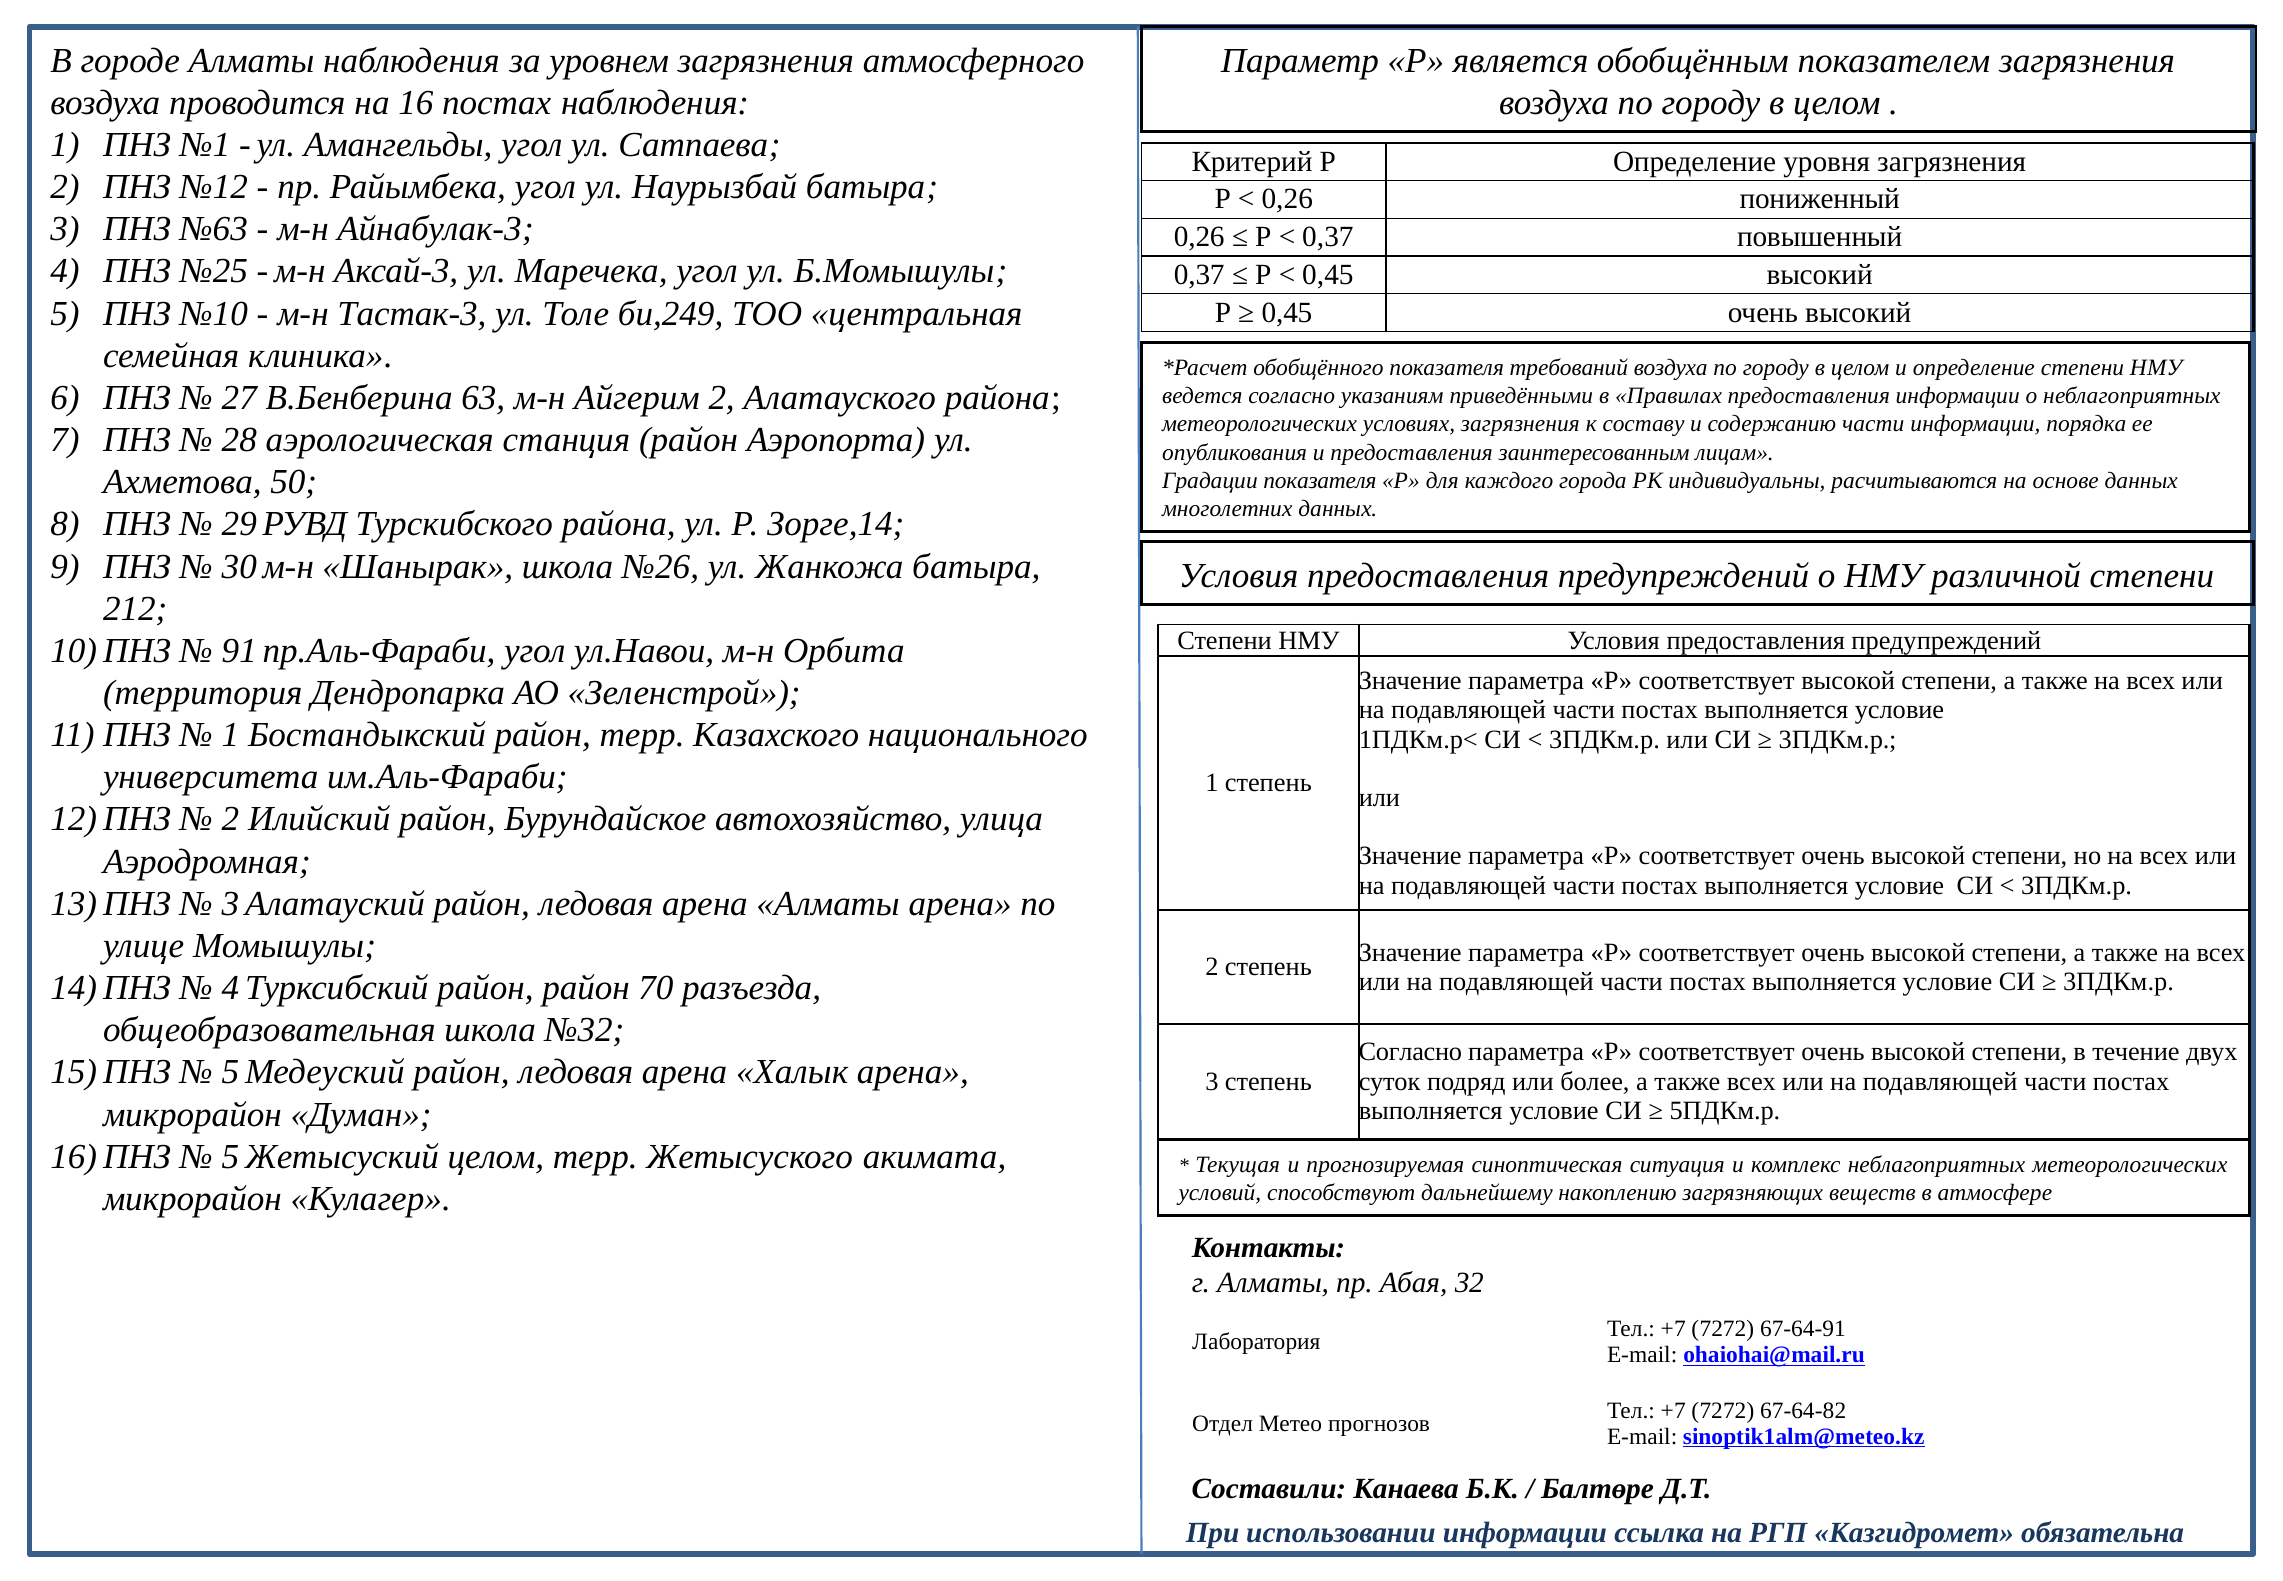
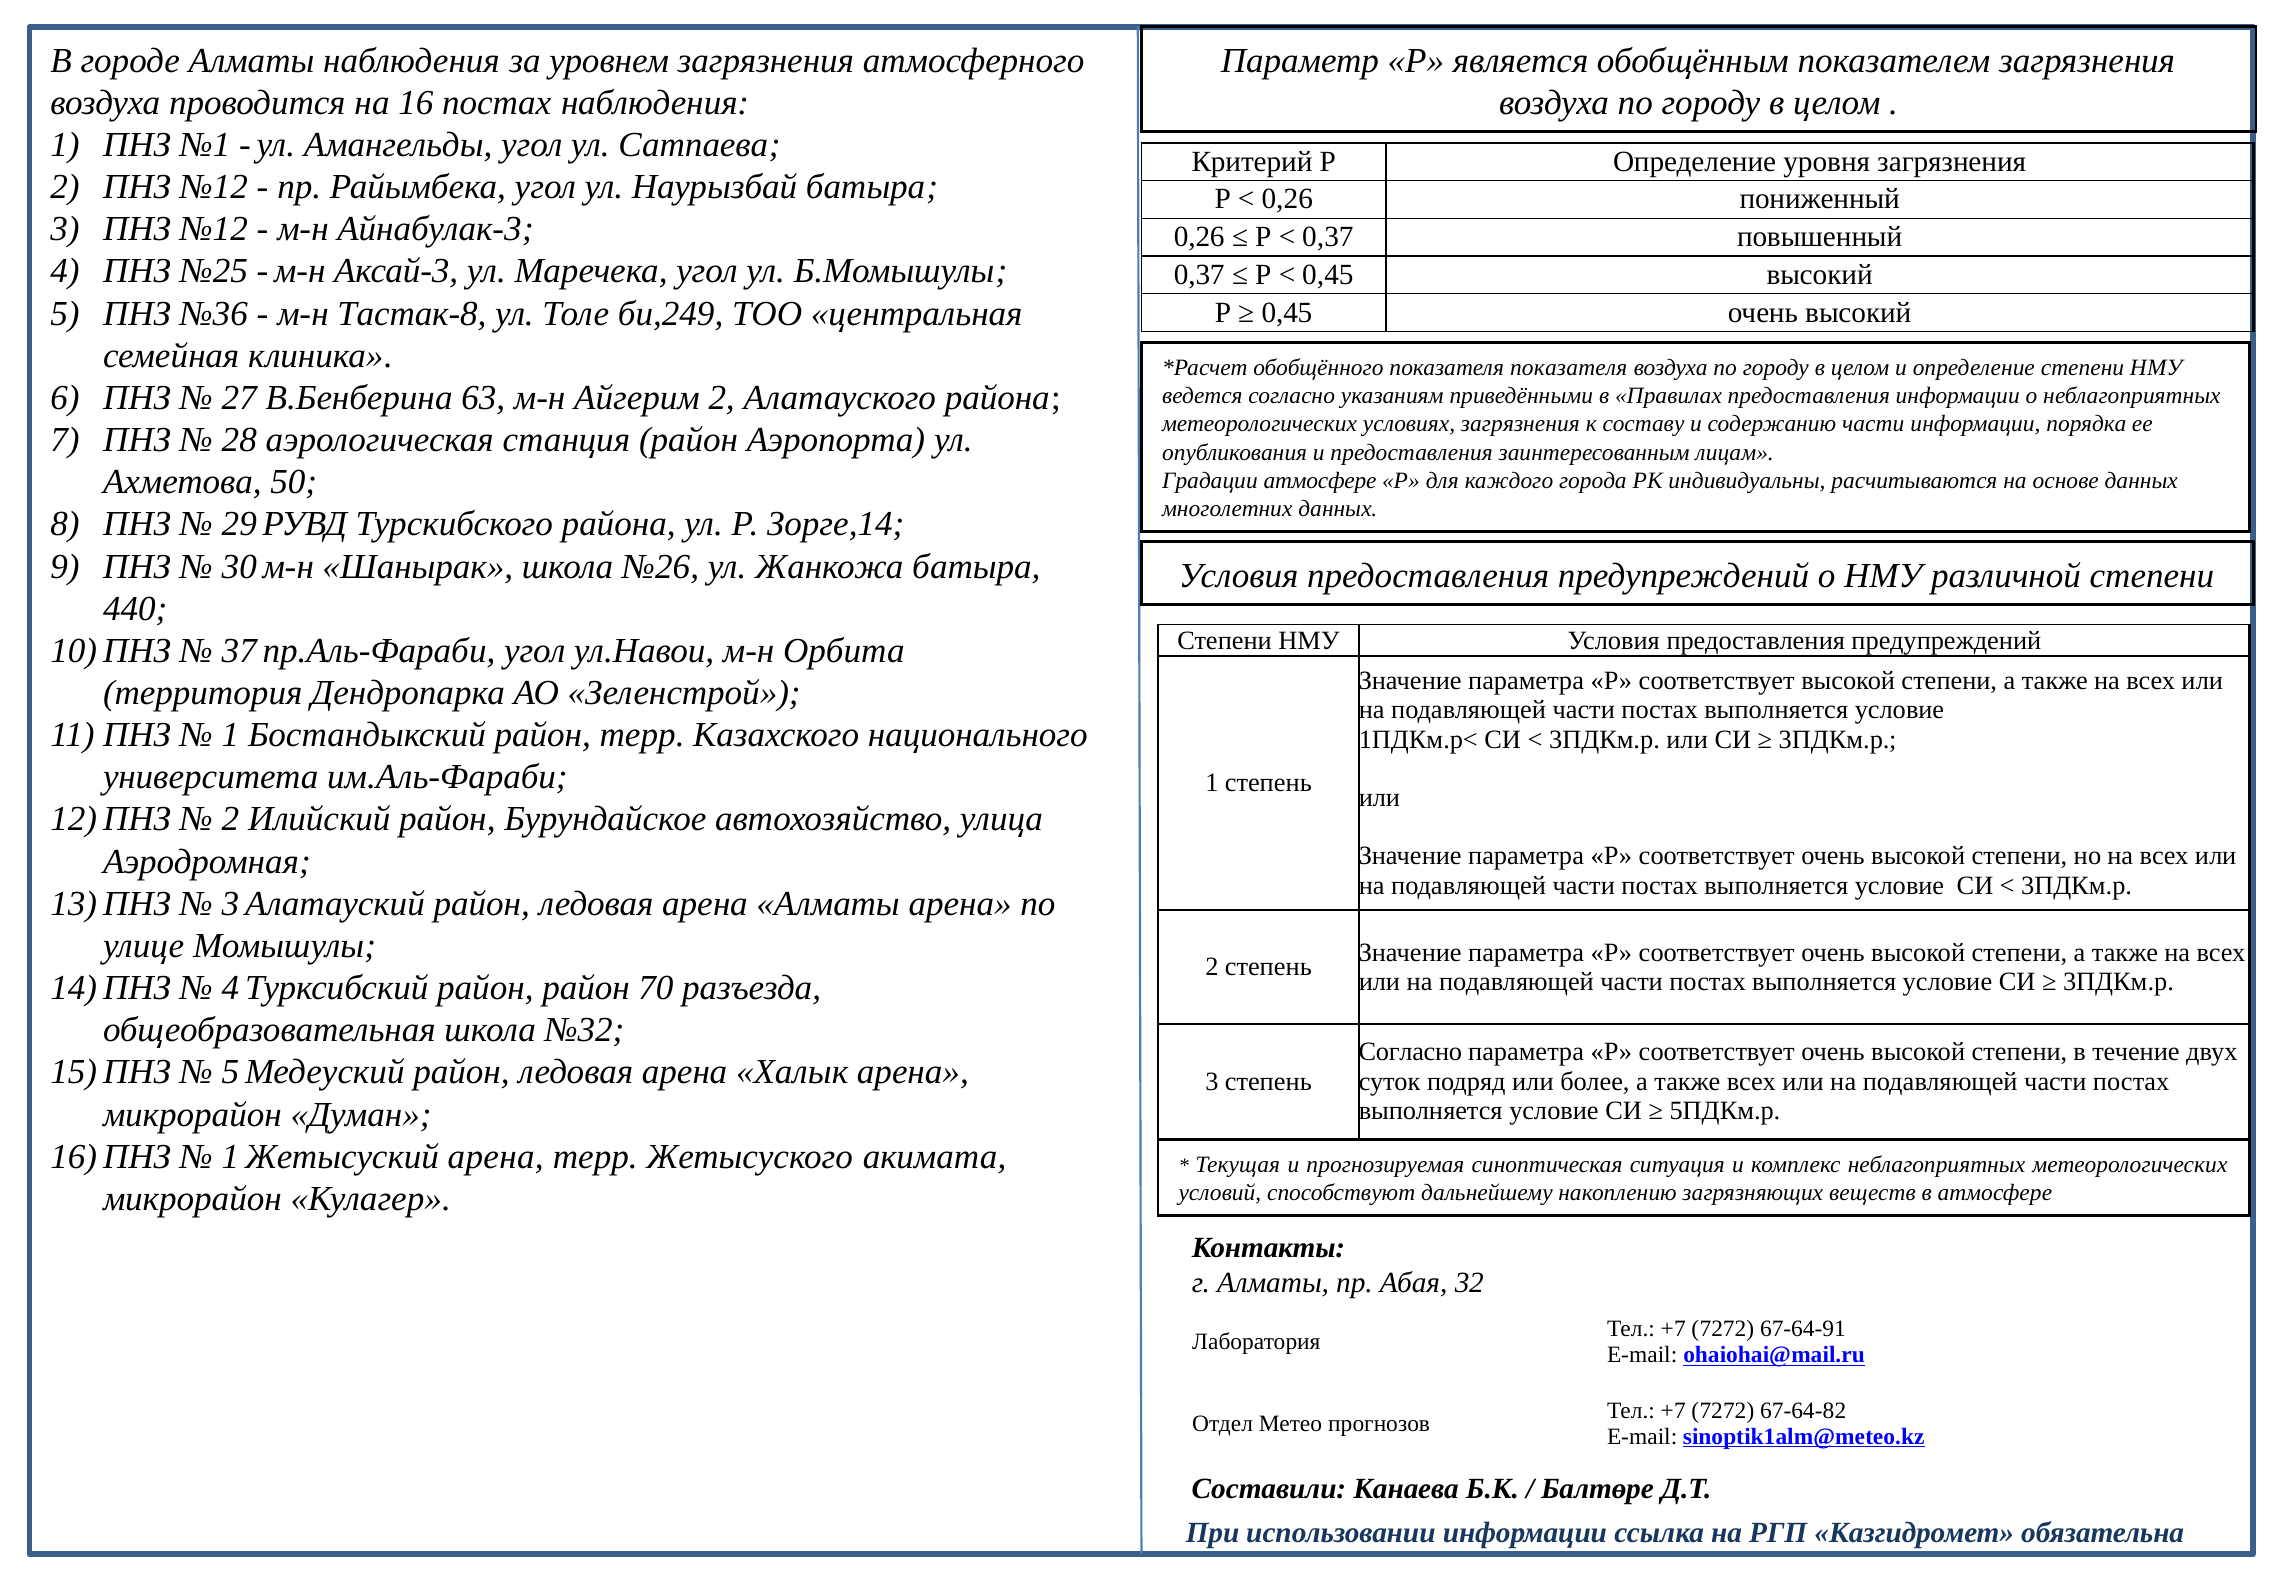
3 ПНЗ №63: №63 -> №12 (214, 229)
№10: №10 -> №36 (214, 313)
Тастак-3: Тастак-3 -> Тастак-8 (412, 313)
показателя требований: требований -> показателя (1569, 368)
Градации показателя: показателя -> атмосфере (1320, 480)
212: 212 -> 440 (135, 608)
91: 91 -> 37 (239, 651)
5: 5 -> 1 (231, 1156)
Жетысуский целом: целом -> арена (496, 1156)
